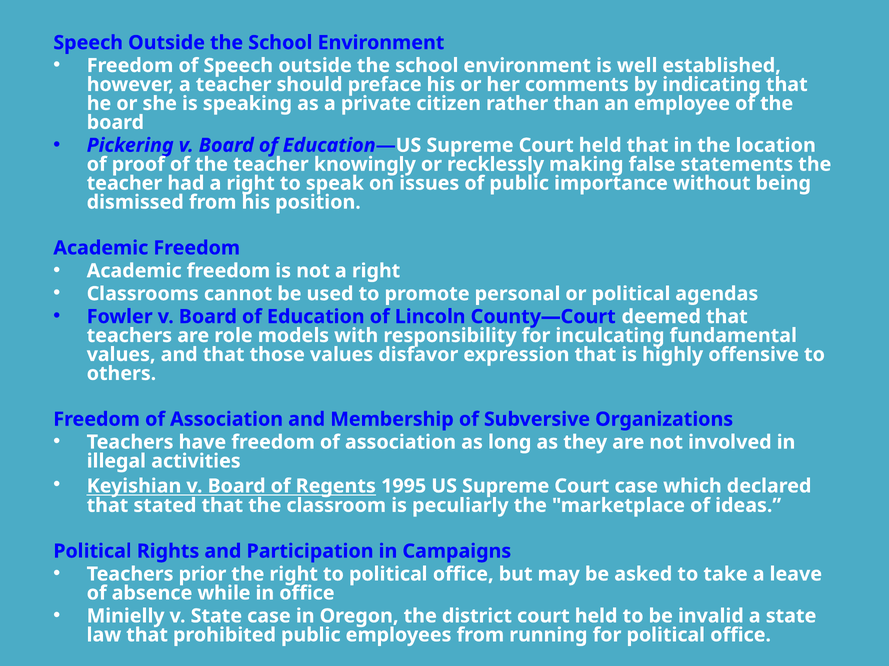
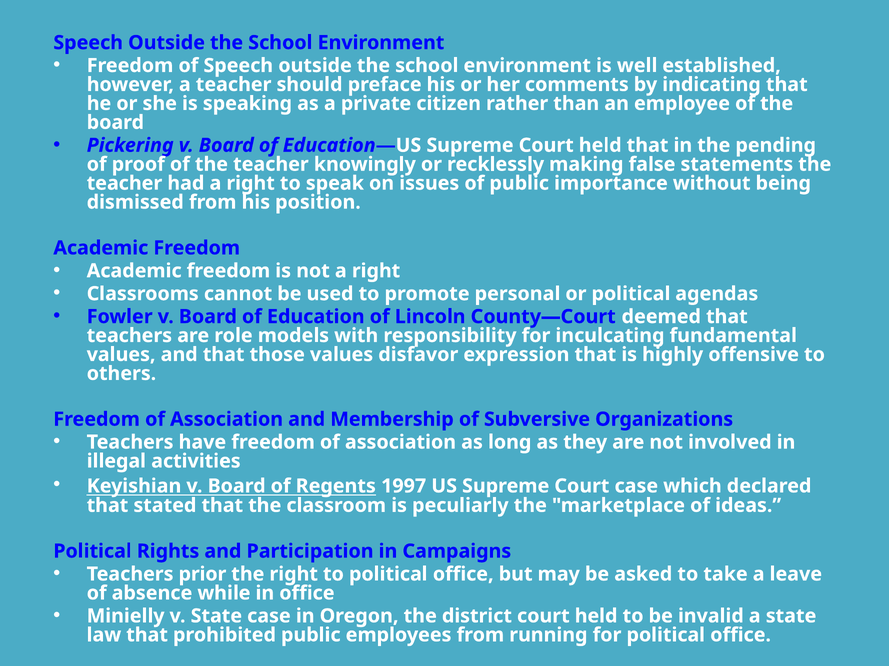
location: location -> pending (776, 145)
1995: 1995 -> 1997 (404, 487)
